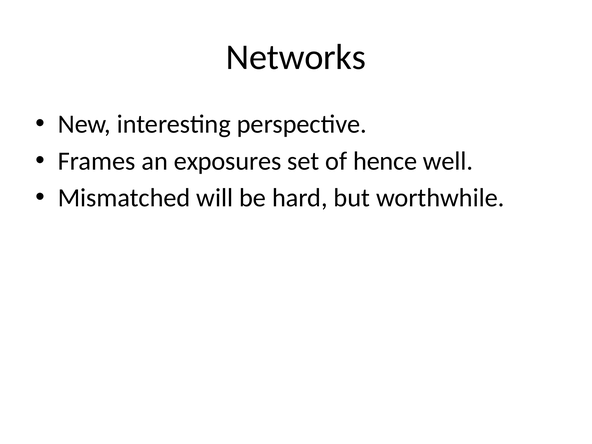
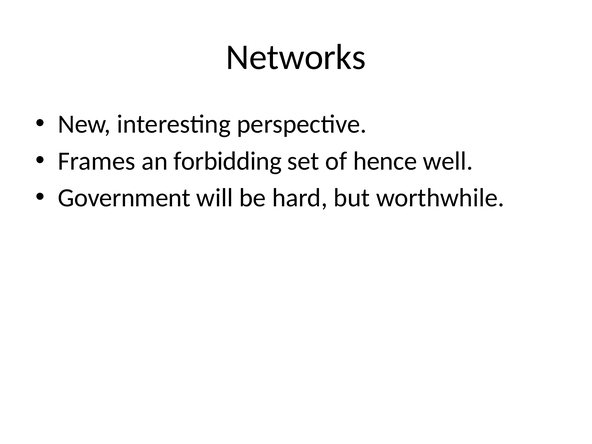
exposures: exposures -> forbidding (228, 161)
Mismatched: Mismatched -> Government (124, 198)
